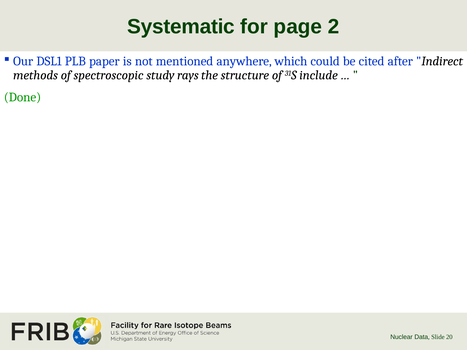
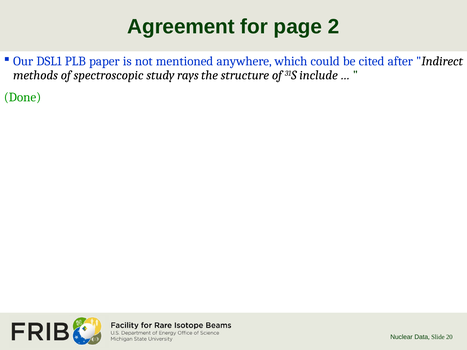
Systematic: Systematic -> Agreement (181, 27)
